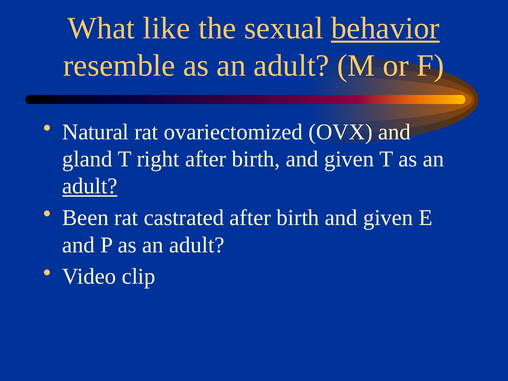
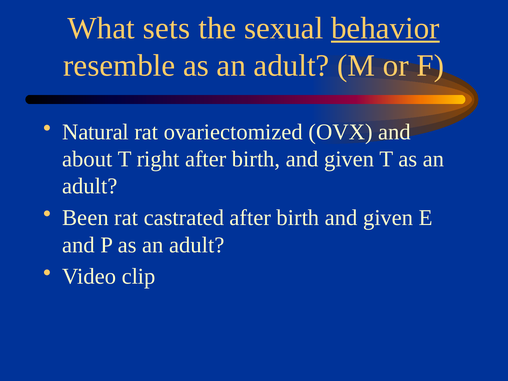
like: like -> sets (166, 28)
gland: gland -> about (87, 159)
adult underline: present -> none (90, 186)
